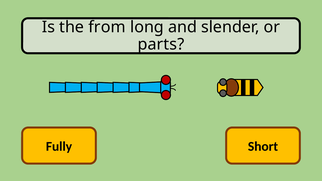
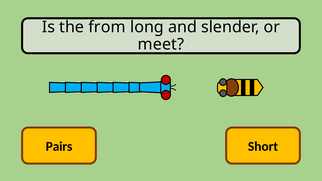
parts: parts -> meet (161, 44)
Fully: Fully -> Pairs (59, 147)
